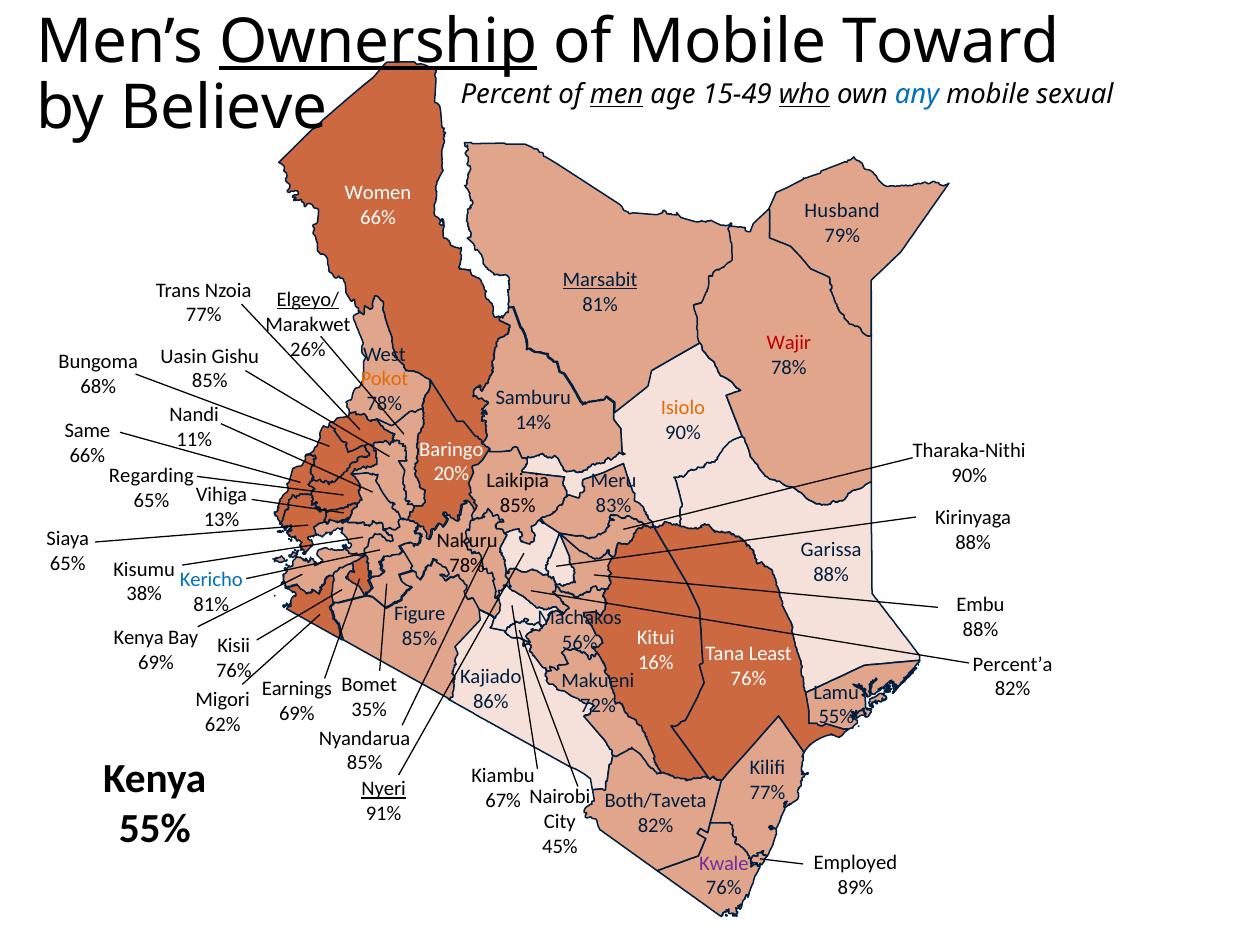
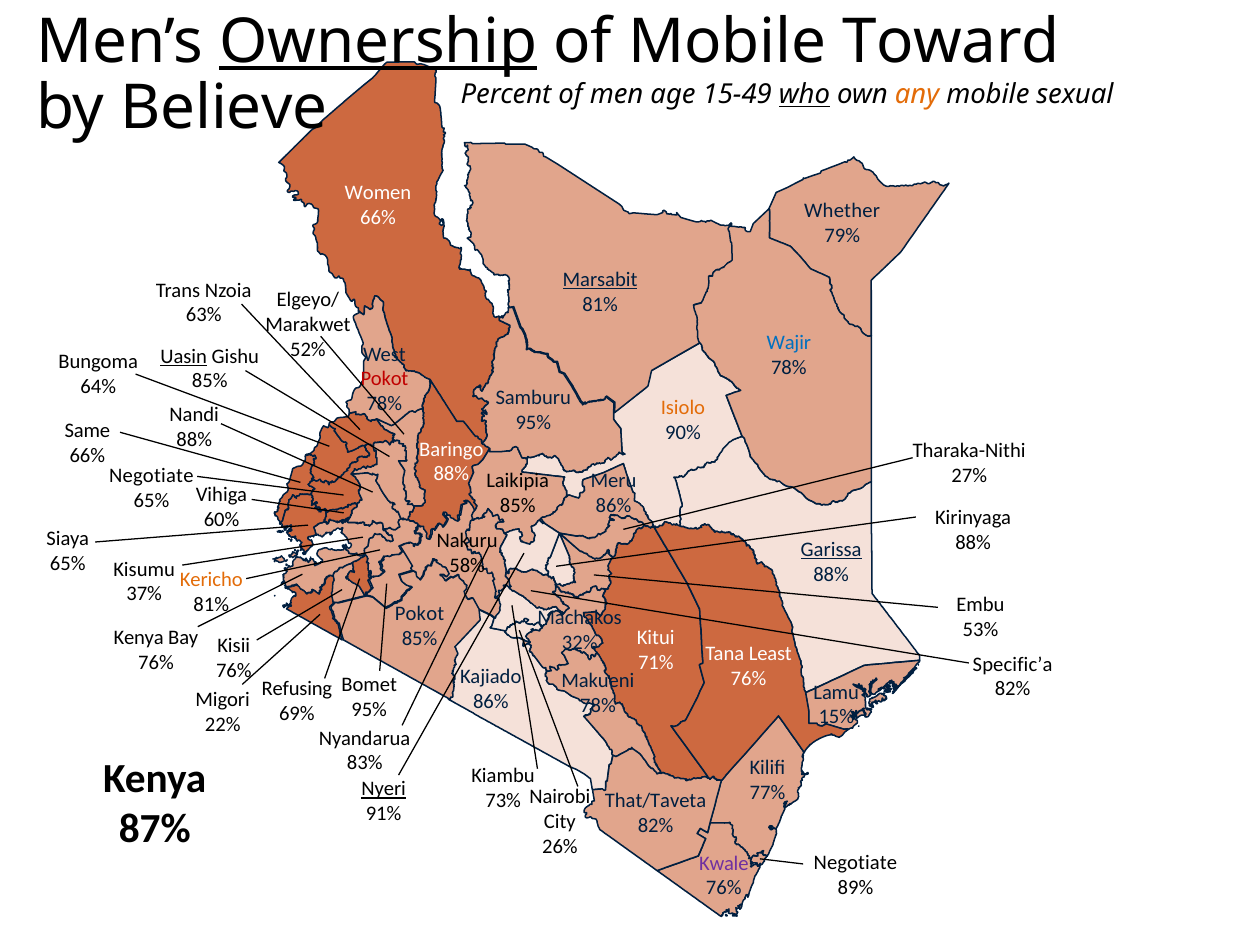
men underline: present -> none (617, 95)
any colour: blue -> orange (917, 95)
Husband: Husband -> Whether (842, 211)
Elgeyo/ underline: present -> none (308, 300)
77%: 77% -> 63% (204, 315)
Wajir colour: red -> blue (789, 343)
26%: 26% -> 52% (308, 349)
Uasin underline: none -> present (184, 356)
Pokot colour: orange -> red (384, 379)
68%: 68% -> 64% (98, 387)
14%: 14% -> 95% (533, 422)
11%: 11% -> 88% (194, 440)
20%: 20% -> 88% (451, 474)
90%: 90% -> 27% (969, 475)
Regarding: Regarding -> Negotiate (151, 476)
83%: 83% -> 86% (613, 506)
13%: 13% -> 60% (222, 520)
Garissa underline: none -> present (831, 550)
78%: 78% -> 58% (467, 566)
Kericho colour: blue -> orange (211, 580)
38%: 38% -> 37% (144, 594)
Figure: Figure -> Pokot (420, 614)
88%: 88% -> 53% (980, 630)
56%: 56% -> 32% (580, 643)
16%: 16% -> 71% (656, 662)
69%: 69% -> 76% (156, 663)
Percent’a: Percent’a -> Specific’a (1013, 664)
Earnings: Earnings -> Refusing (297, 689)
72%: 72% -> 78% (598, 706)
35%: 35% -> 95% (369, 710)
55%: 55% -> 15% (836, 717)
62%: 62% -> 22% (223, 725)
85%: 85% -> 83% (365, 763)
67%: 67% -> 73% (503, 801)
Both/Taveta: Both/Taveta -> That/Taveta (656, 801)
55%: 55% -> 87% (155, 829)
45%: 45% -> 26% (560, 847)
Employed: Employed -> Negotiate (855, 863)
